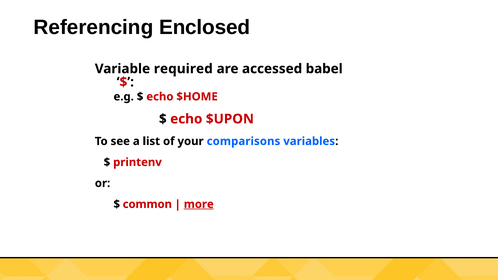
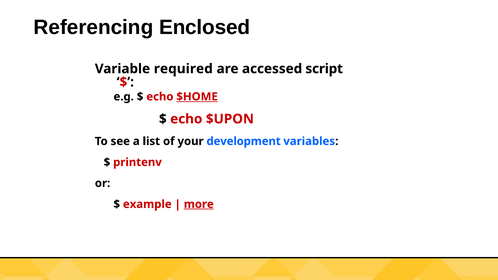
babel: babel -> script (324, 69)
$HOME underline: none -> present (197, 97)
comparisons: comparisons -> development (244, 141)
common: common -> example (147, 204)
